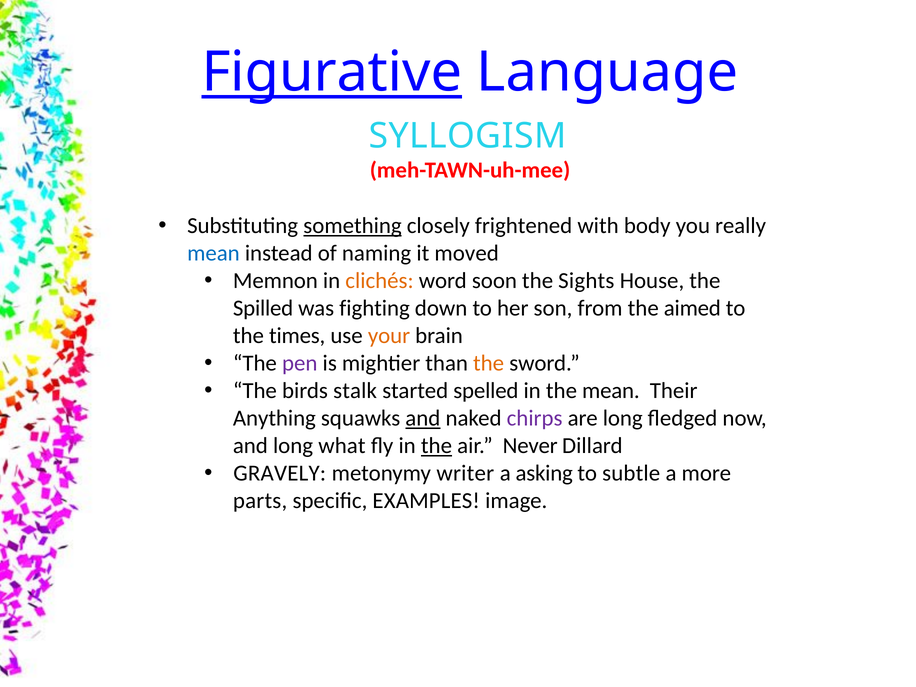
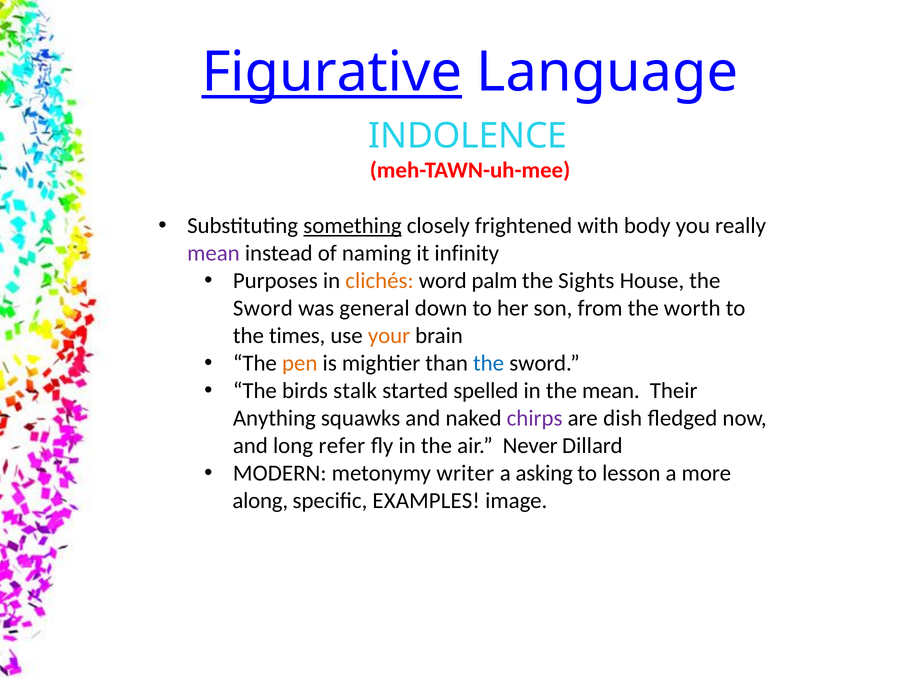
SYLLOGISM: SYLLOGISM -> INDOLENCE (468, 136)
mean colour: blue -> purple (213, 253)
moved: moved -> infinity (467, 253)
Memnon: Memnon -> Purposes (275, 281)
soon: soon -> palm (495, 281)
Spilled: Spilled -> Sword (263, 308)
fighting: fighting -> general (375, 308)
aimed: aimed -> worth (692, 308)
pen colour: purple -> orange (300, 363)
the colour: orange -> blue (489, 363)
and underline: present -> none (423, 418)
are long: long -> dish (623, 418)
what: what -> refer (342, 446)
the underline: present -> none (436, 446)
GRAVELY: GRAVELY -> MODERN (280, 473)
subtle: subtle -> lesson (631, 473)
parts: parts -> along (260, 501)
